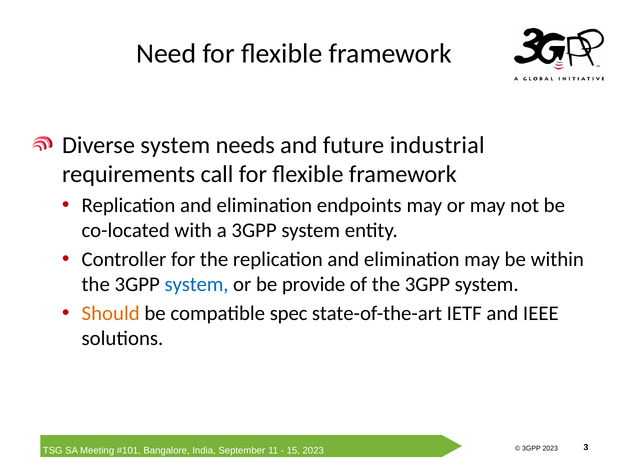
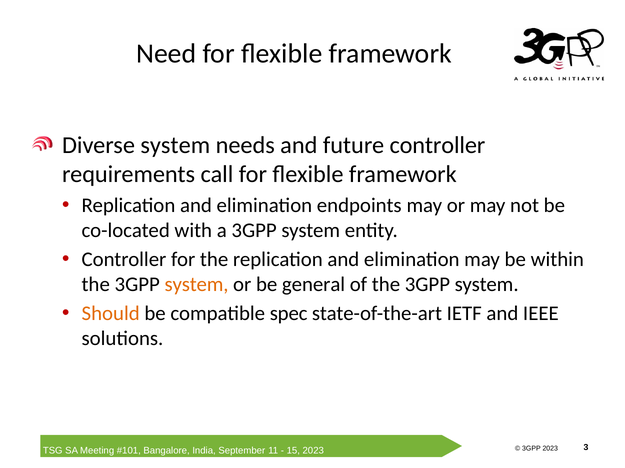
future industrial: industrial -> controller (437, 145)
system colour: blue -> orange (197, 285)
provide: provide -> general (314, 285)
